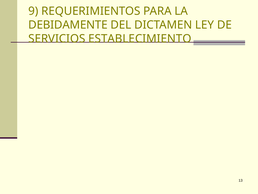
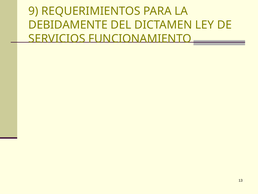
ESTABLECIMIENTO: ESTABLECIMIENTO -> FUNCIONAMIENTO (140, 39)
